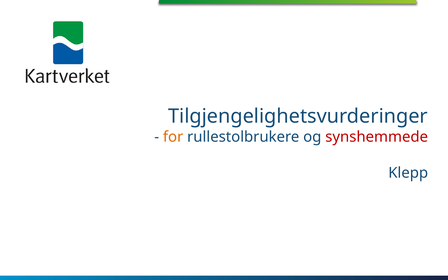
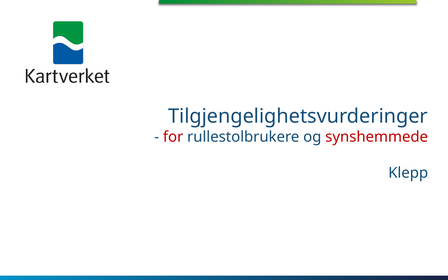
for colour: orange -> red (173, 137)
